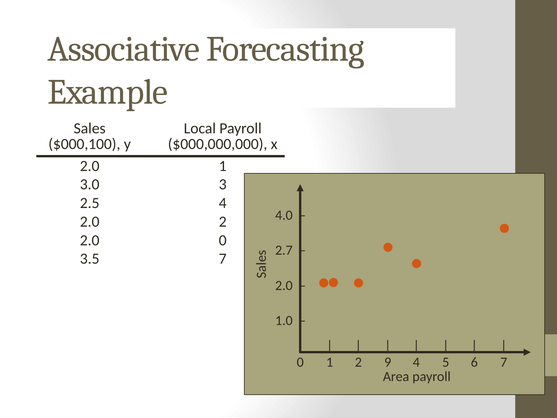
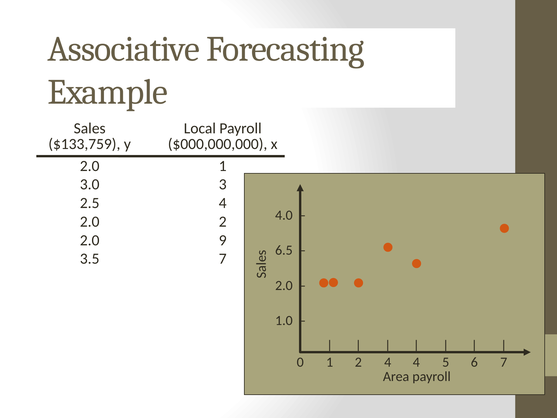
$000,100: $000,100 -> $133,759 (84, 144)
2.0 0: 0 -> 9 (223, 240)
2.7: 2.7 -> 6.5 (284, 250)
2 9: 9 -> 4 (388, 362)
